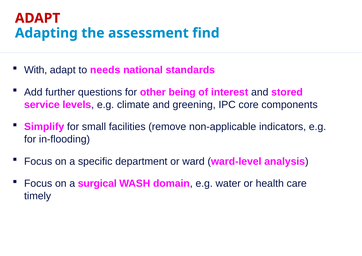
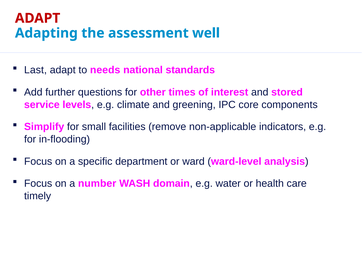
find: find -> well (206, 33)
With: With -> Last (35, 70)
being: being -> times (182, 92)
surgical: surgical -> number (97, 184)
